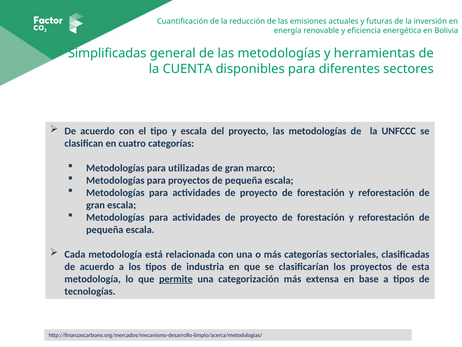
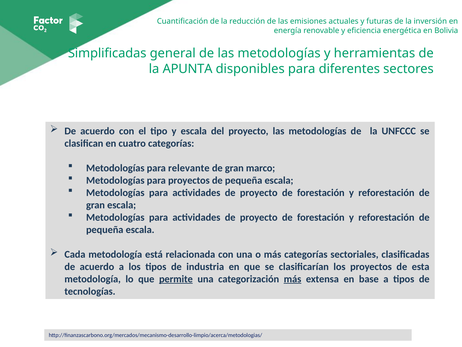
CUENTA: CUENTA -> APUNTA (188, 69)
utilizadas: utilizadas -> relevante (189, 168)
más underline: none -> present (293, 279)
